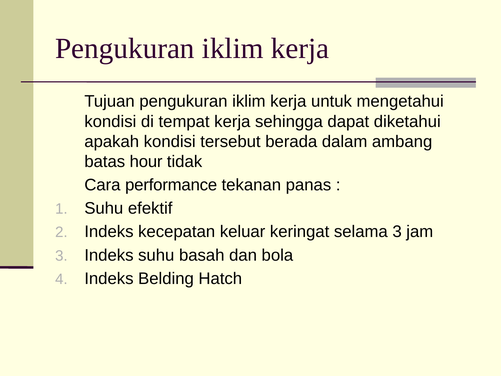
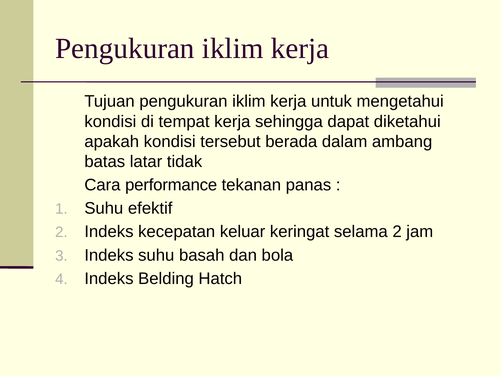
hour: hour -> latar (146, 161)
selama 3: 3 -> 2 (397, 232)
